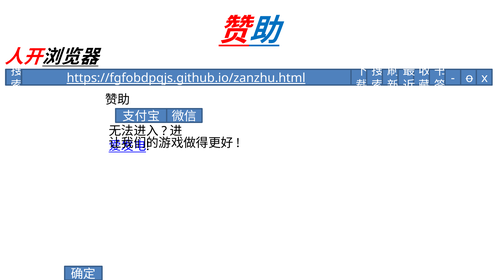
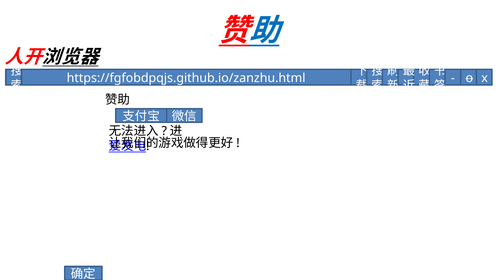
https://fgfobdpqjs.github.io/zanzhu.html underline: present -> none (186, 78)
